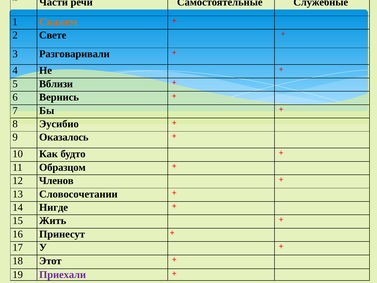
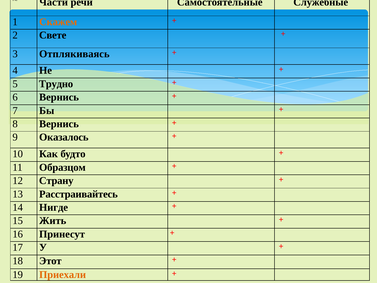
Разговаривали: Разговаривали -> Отплякиваясь (74, 54)
Вблизи: Вблизи -> Трудно (56, 84)
8 Эусибио: Эусибио -> Вернись (59, 124)
Членов: Членов -> Страну (56, 181)
Словосочетании: Словосочетании -> Расстраивайтесь (78, 194)
Приехали colour: purple -> orange (63, 274)
